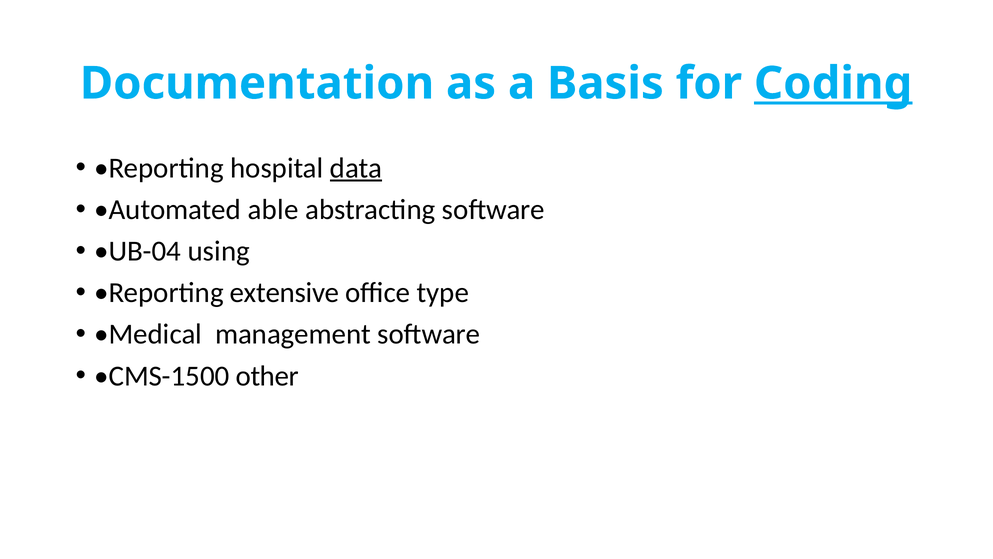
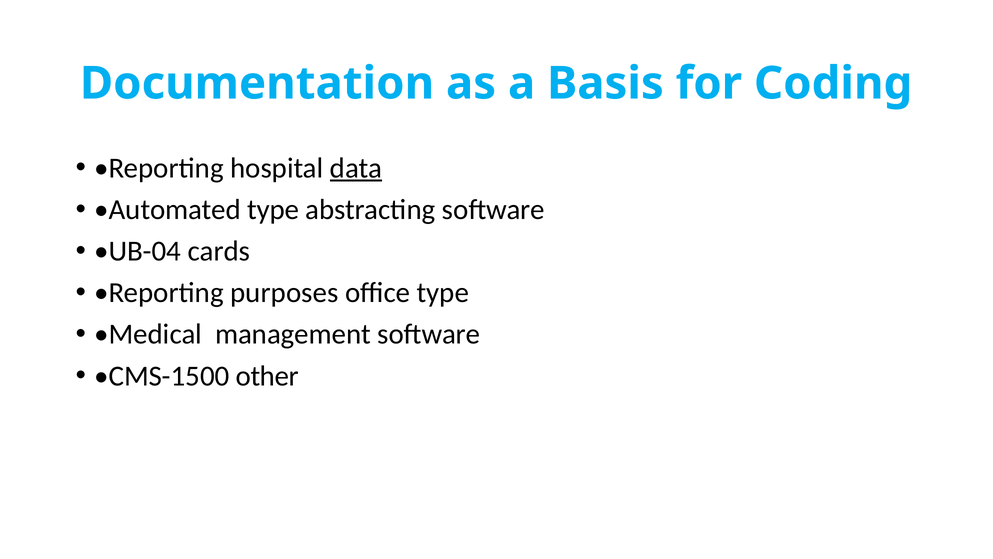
Coding underline: present -> none (833, 83)
Automated able: able -> type (273, 209)
using: using -> cards (219, 251)
extensive: extensive -> purposes (284, 293)
